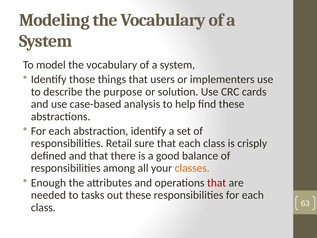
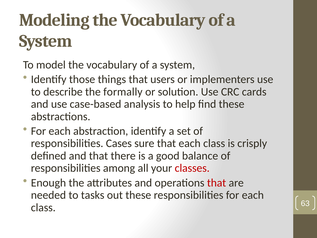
purpose: purpose -> formally (123, 92)
Retail: Retail -> Cases (119, 143)
classes colour: orange -> red (192, 168)
